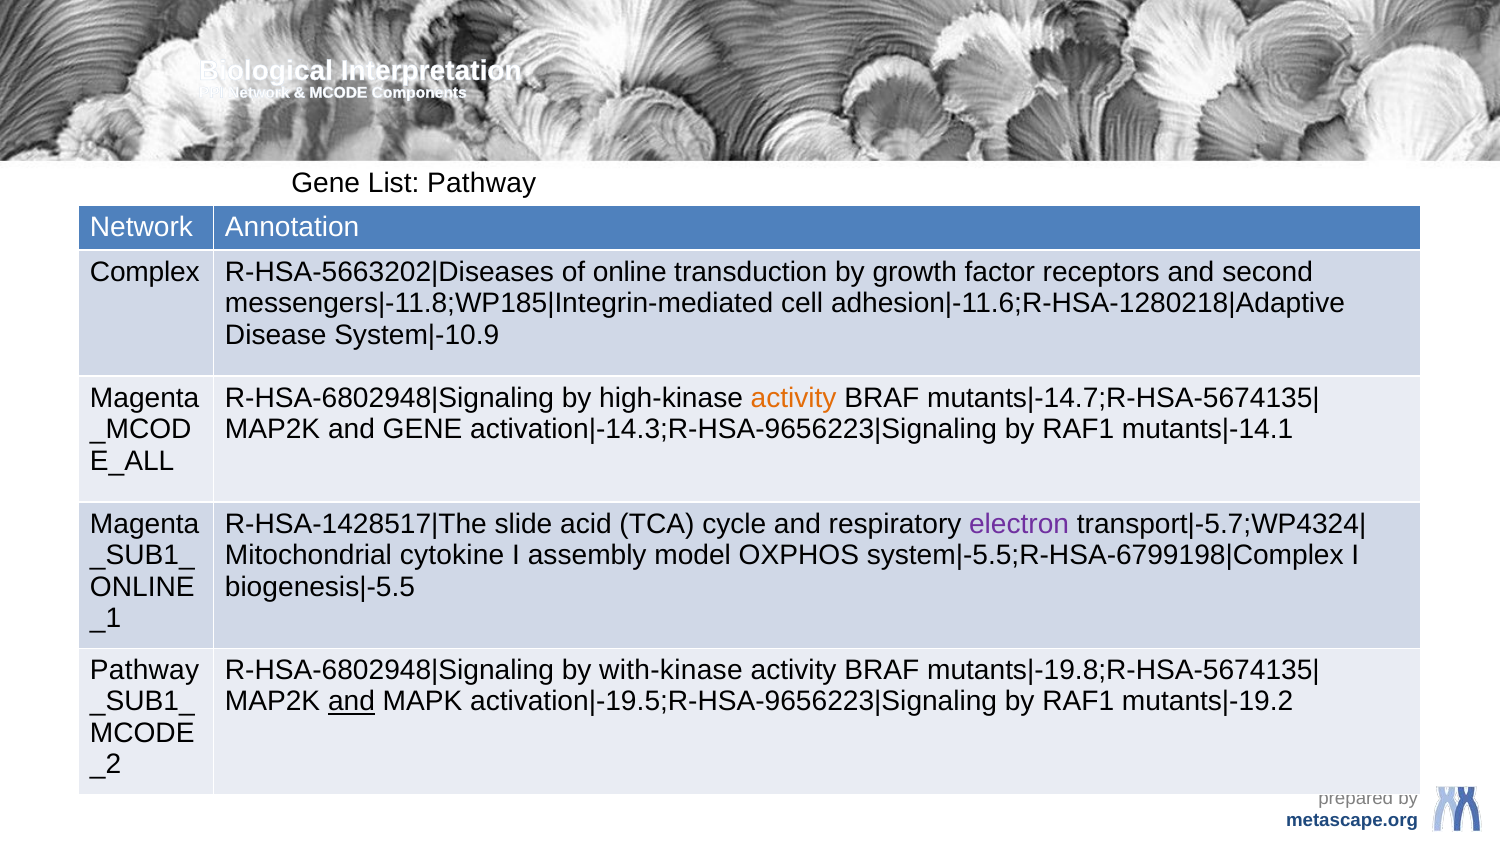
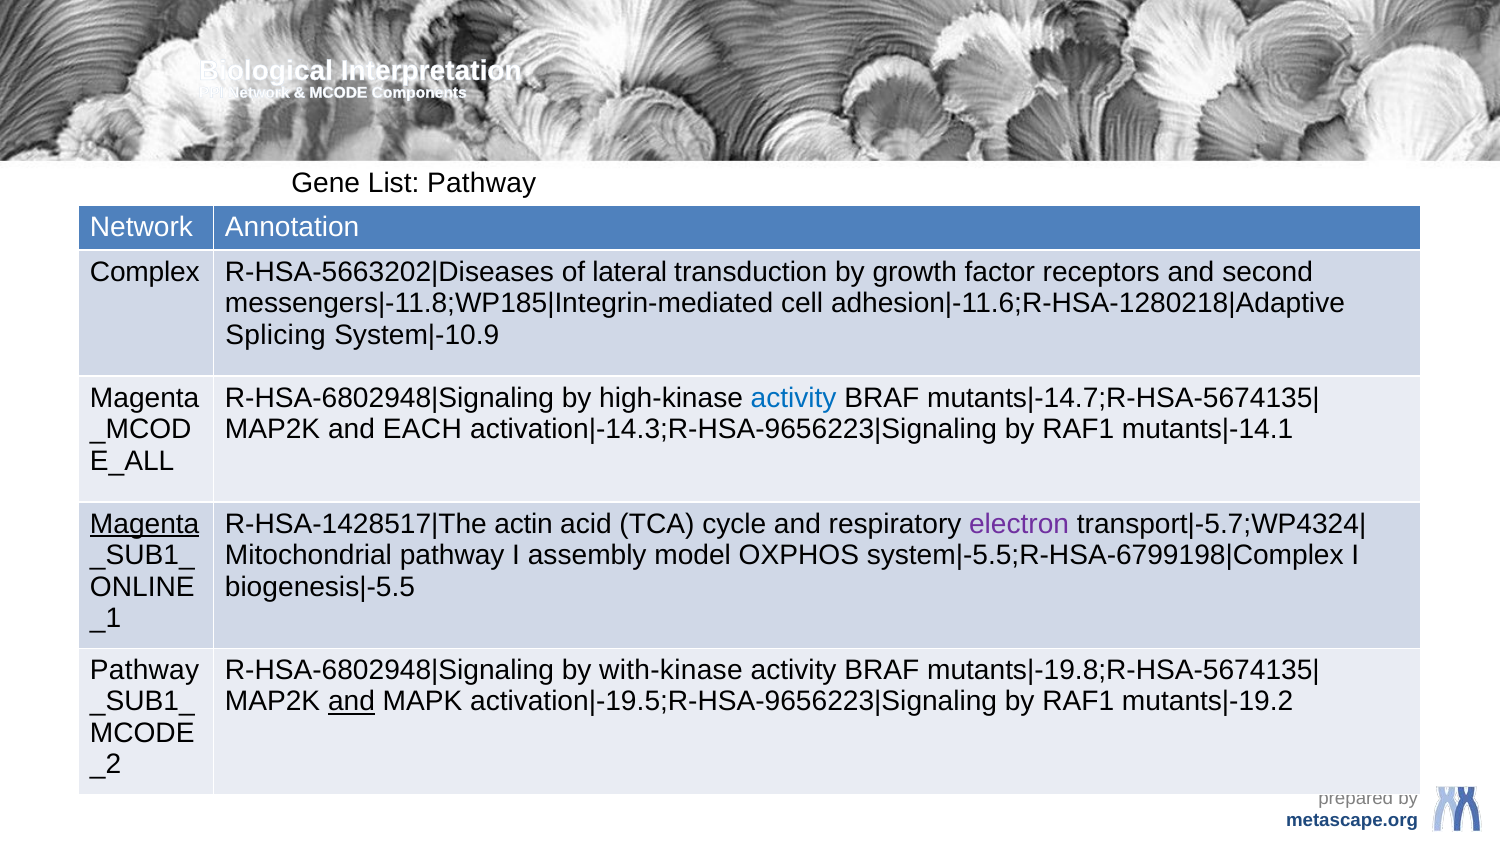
of online: online -> lateral (630, 272)
Disease: Disease -> Splicing (276, 335)
activity colour: orange -> blue (794, 398)
and GENE: GENE -> EACH (422, 429)
Magenta underline: none -> present (145, 524)
slide: slide -> actin (524, 524)
Mitochondrial cytokine: cytokine -> pathway (452, 555)
